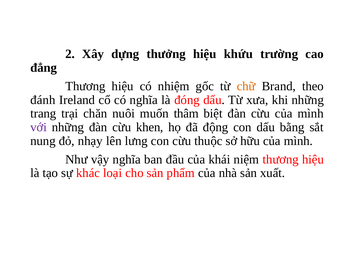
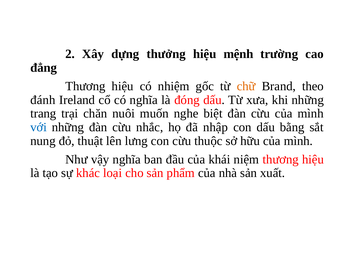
khứu: khứu -> mệnh (238, 54)
thâm: thâm -> nghe (186, 113)
với colour: purple -> blue (39, 127)
khen: khen -> nhắc (150, 127)
động: động -> nhập (216, 127)
nhạy: nhạy -> thuật (90, 141)
